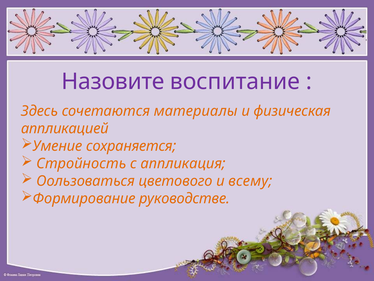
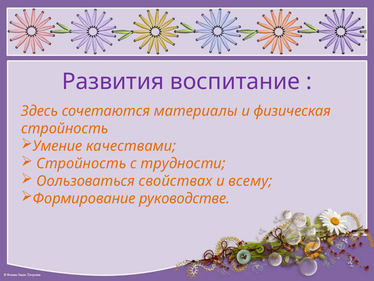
Назовите: Назовите -> Развития (113, 81)
аппликацией: аппликацией -> стройность (65, 128)
сохраняется: сохраняется -> качествами (131, 146)
аппликация: аппликация -> трудности (183, 163)
цветового: цветового -> свойствах (175, 181)
